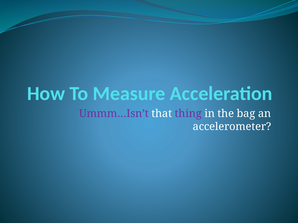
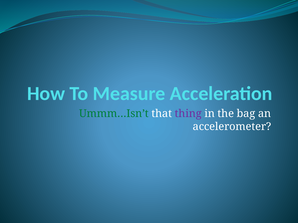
Ummm…Isn’t colour: purple -> green (114, 114)
